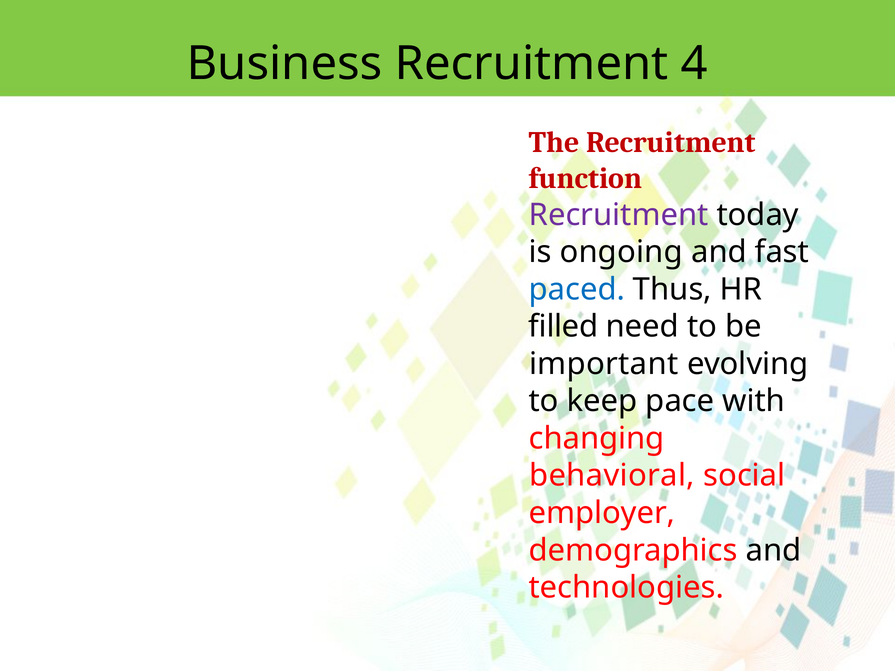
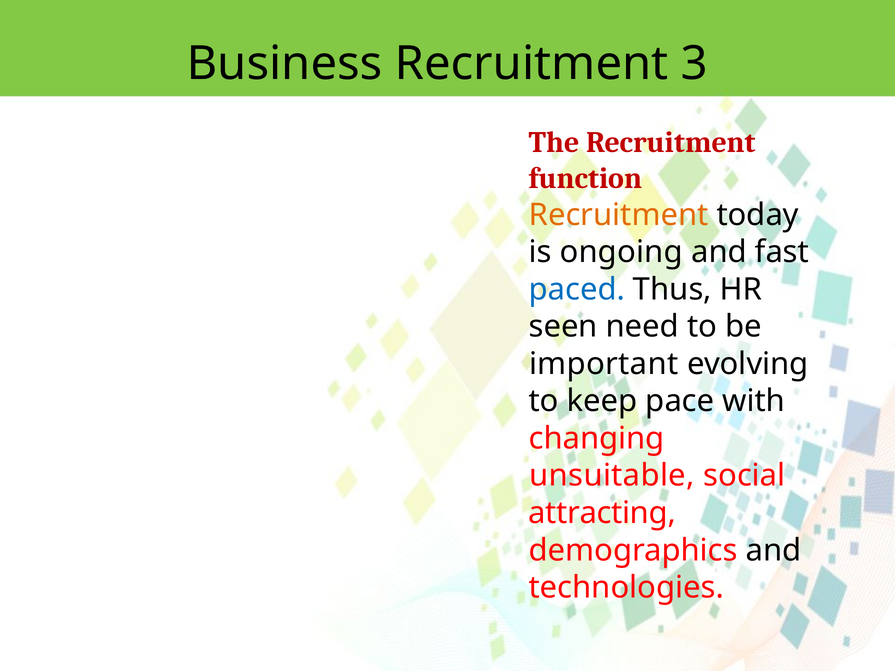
4: 4 -> 3 (694, 64)
Recruitment colour: purple -> orange (619, 215)
filled: filled -> seen (563, 327)
behavioral: behavioral -> unsuitable (612, 476)
employer: employer -> attracting (602, 513)
